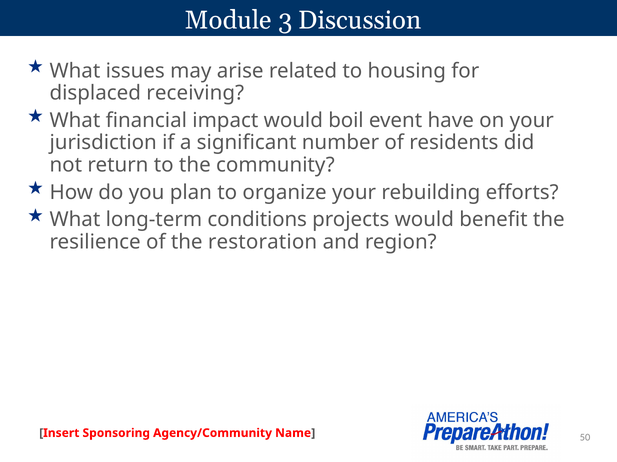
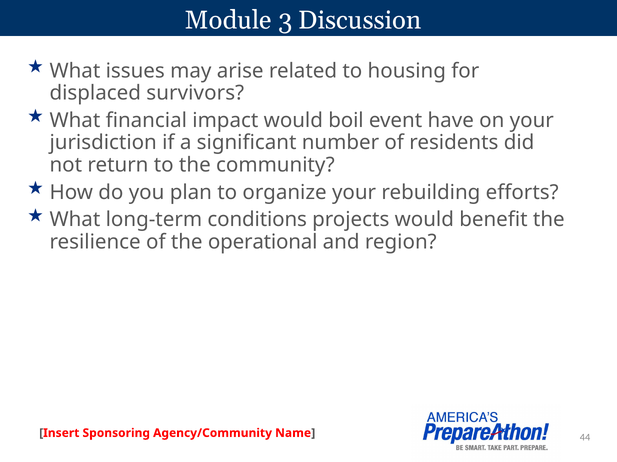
receiving: receiving -> survivors (195, 93)
restoration: restoration -> operational (263, 242)
50: 50 -> 44 (585, 438)
